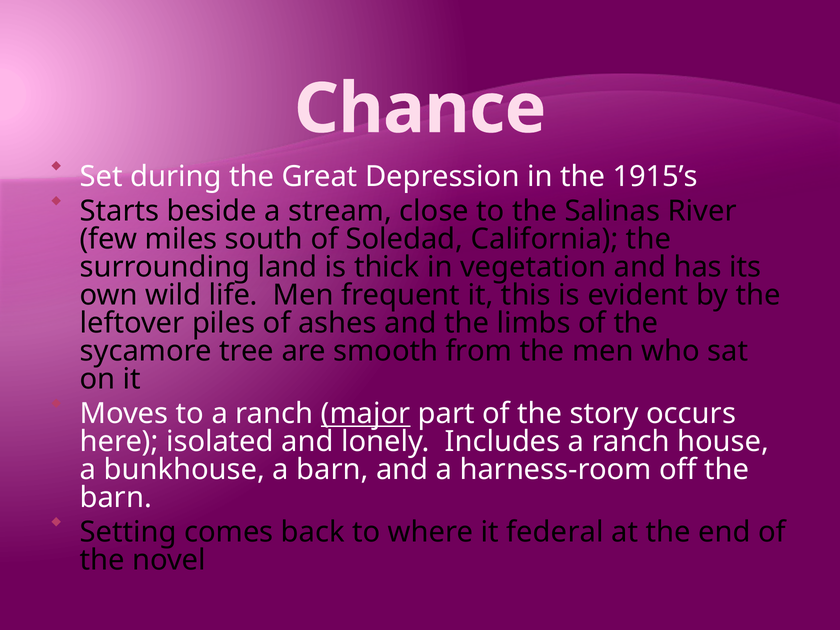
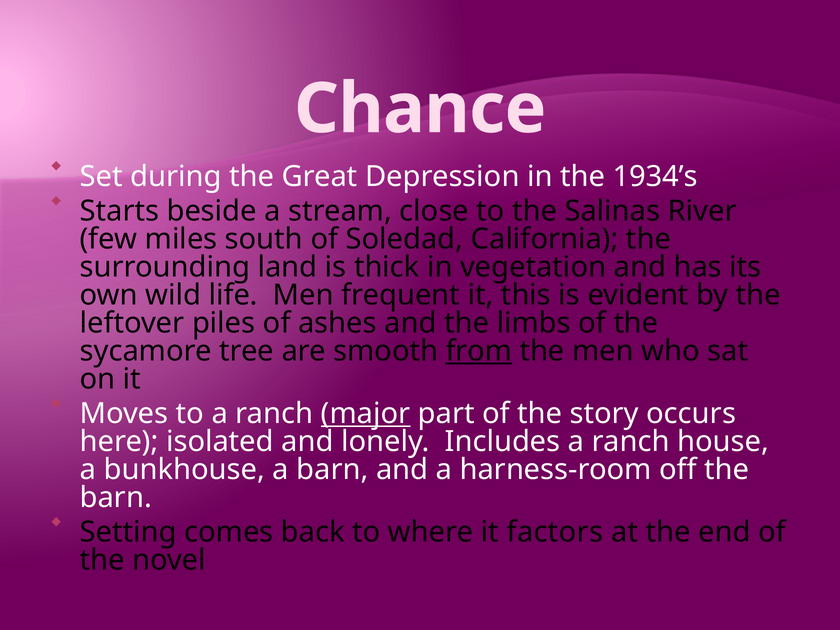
1915’s: 1915’s -> 1934’s (655, 176)
from underline: none -> present (479, 351)
federal: federal -> factors (555, 532)
